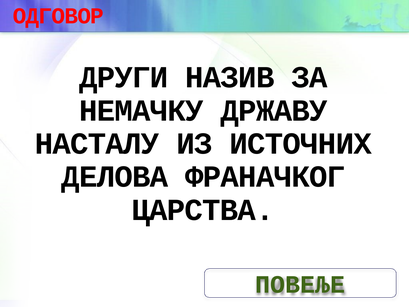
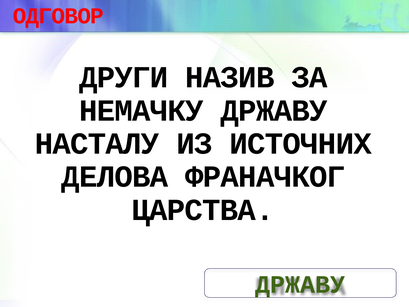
ПОВЕЉЕ: ПОВЕЉЕ -> ДРЖАВУ (300, 285)
